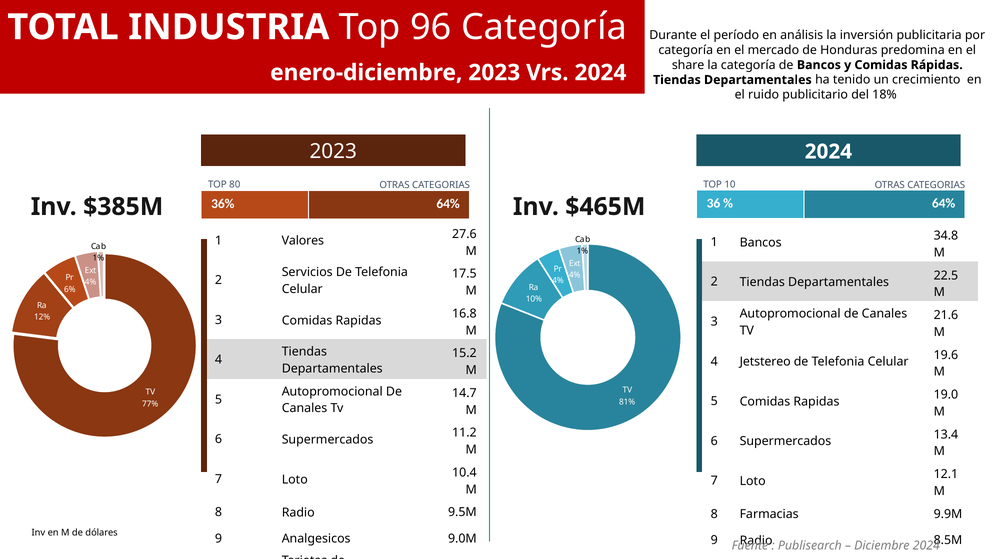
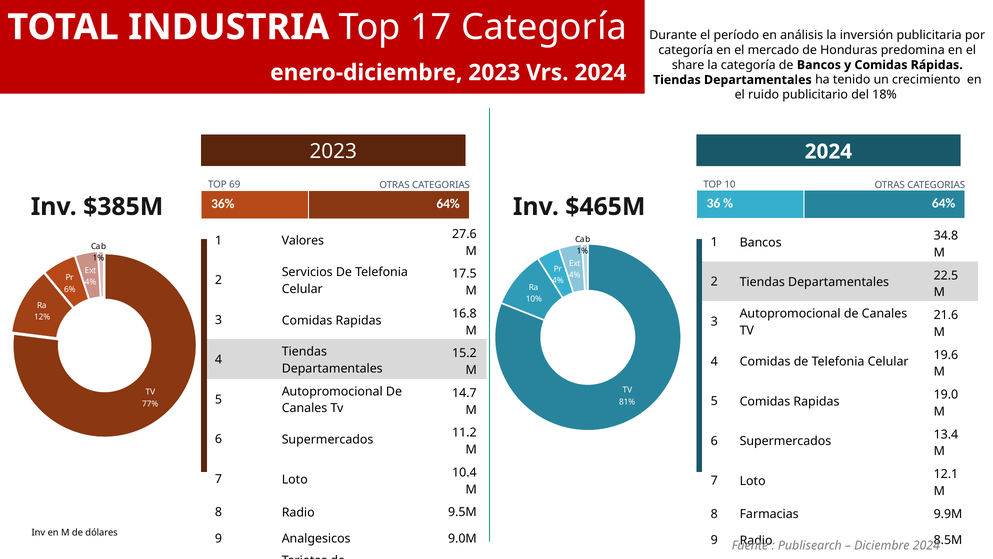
96: 96 -> 17 (431, 27)
80: 80 -> 69 (235, 184)
4 Jetstereo: Jetstereo -> Comidas (765, 362)
